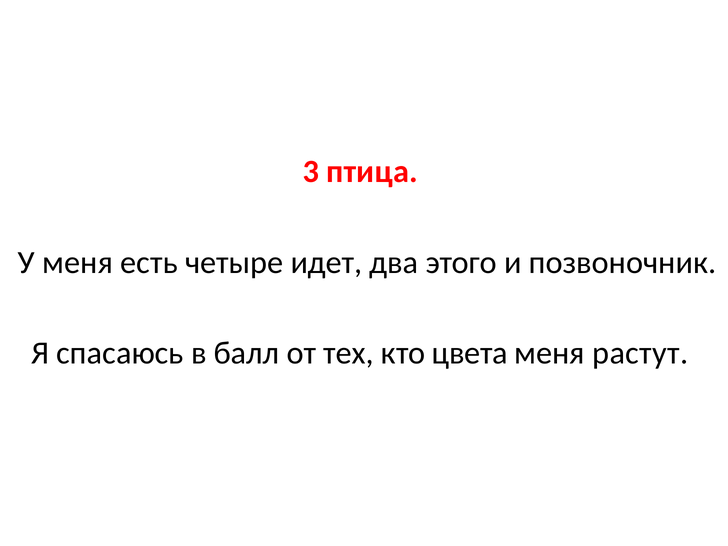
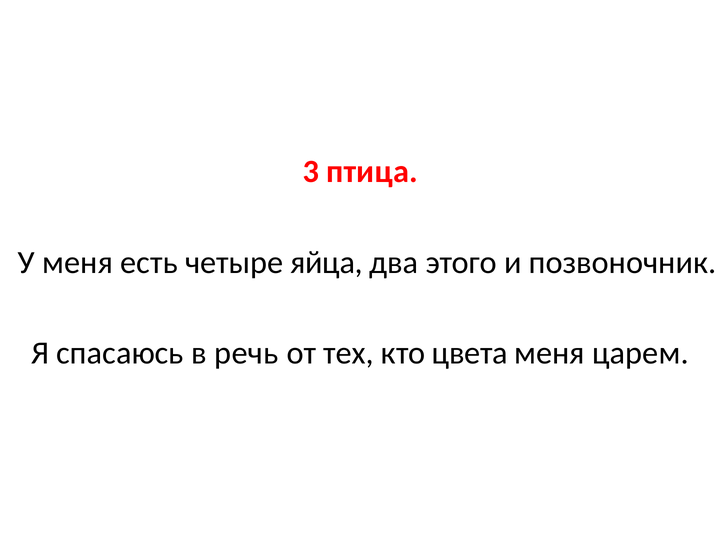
идет: идет -> яйца (326, 262)
балл: балл -> речь (246, 353)
растут: растут -> царем (640, 353)
